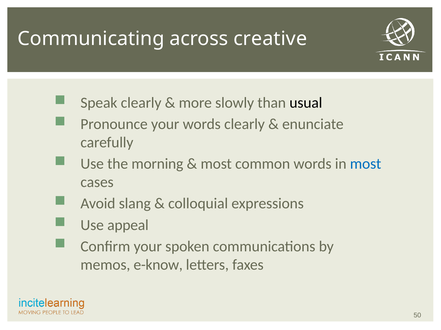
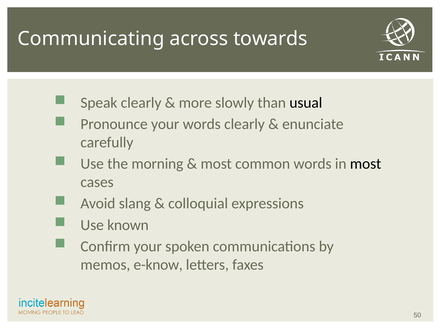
creative: creative -> towards (270, 39)
most colour: blue -> black (366, 164)
appeal: appeal -> known (128, 225)
